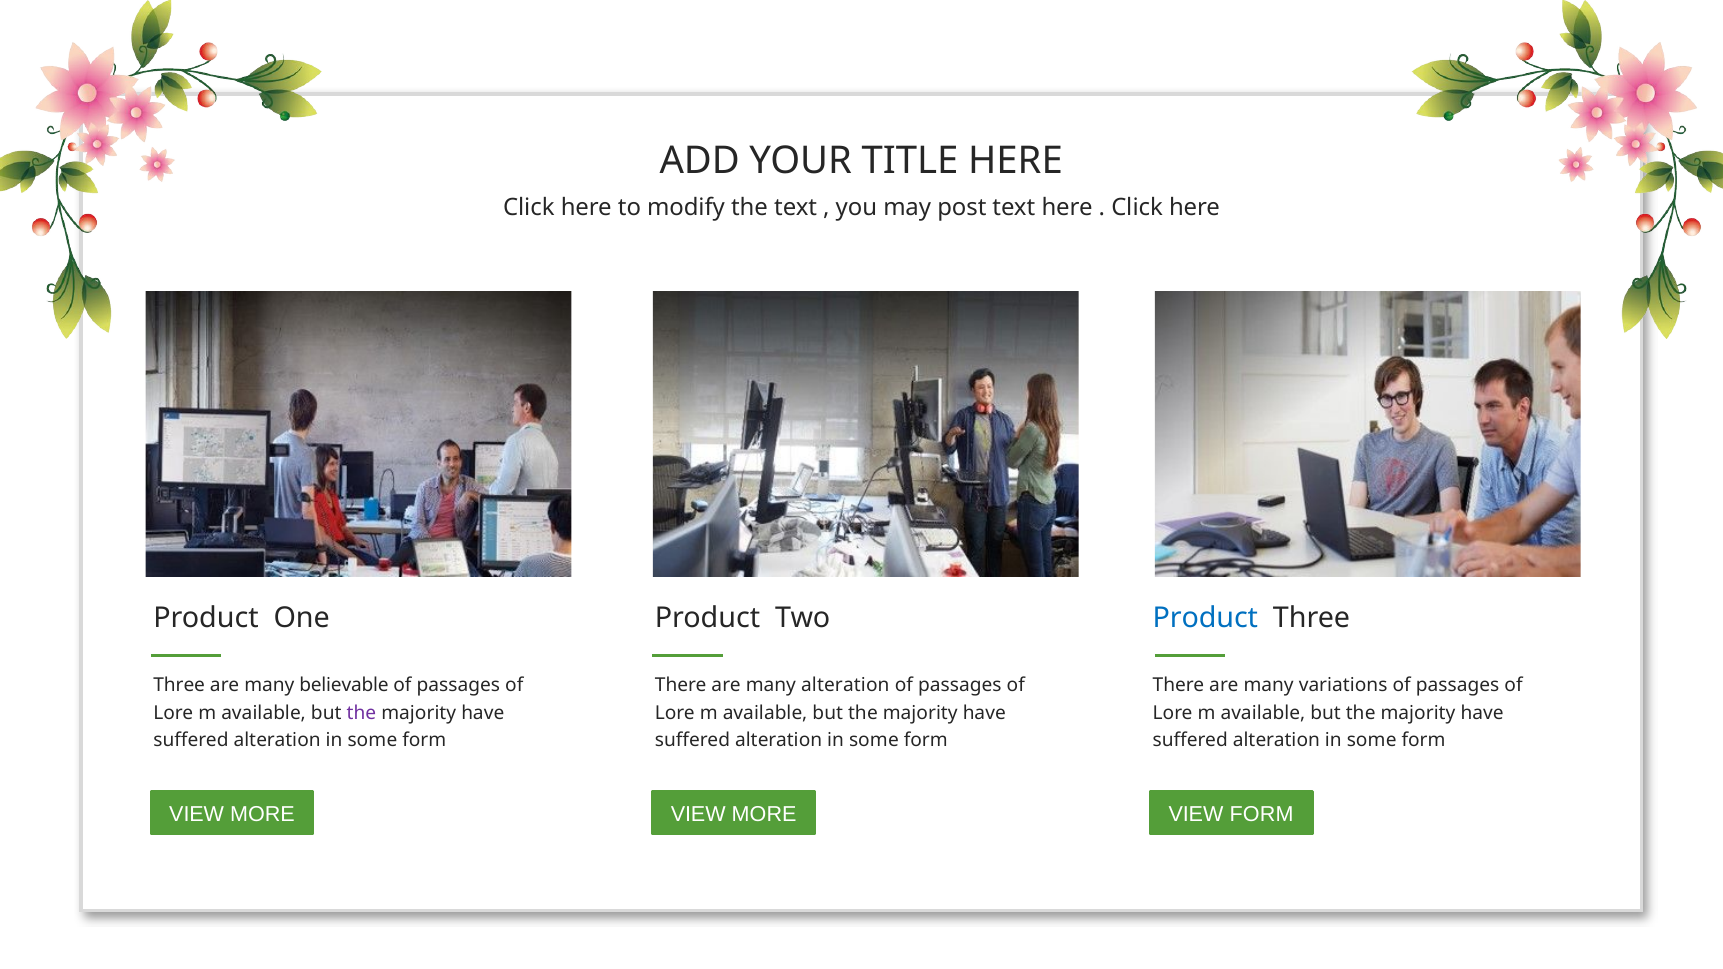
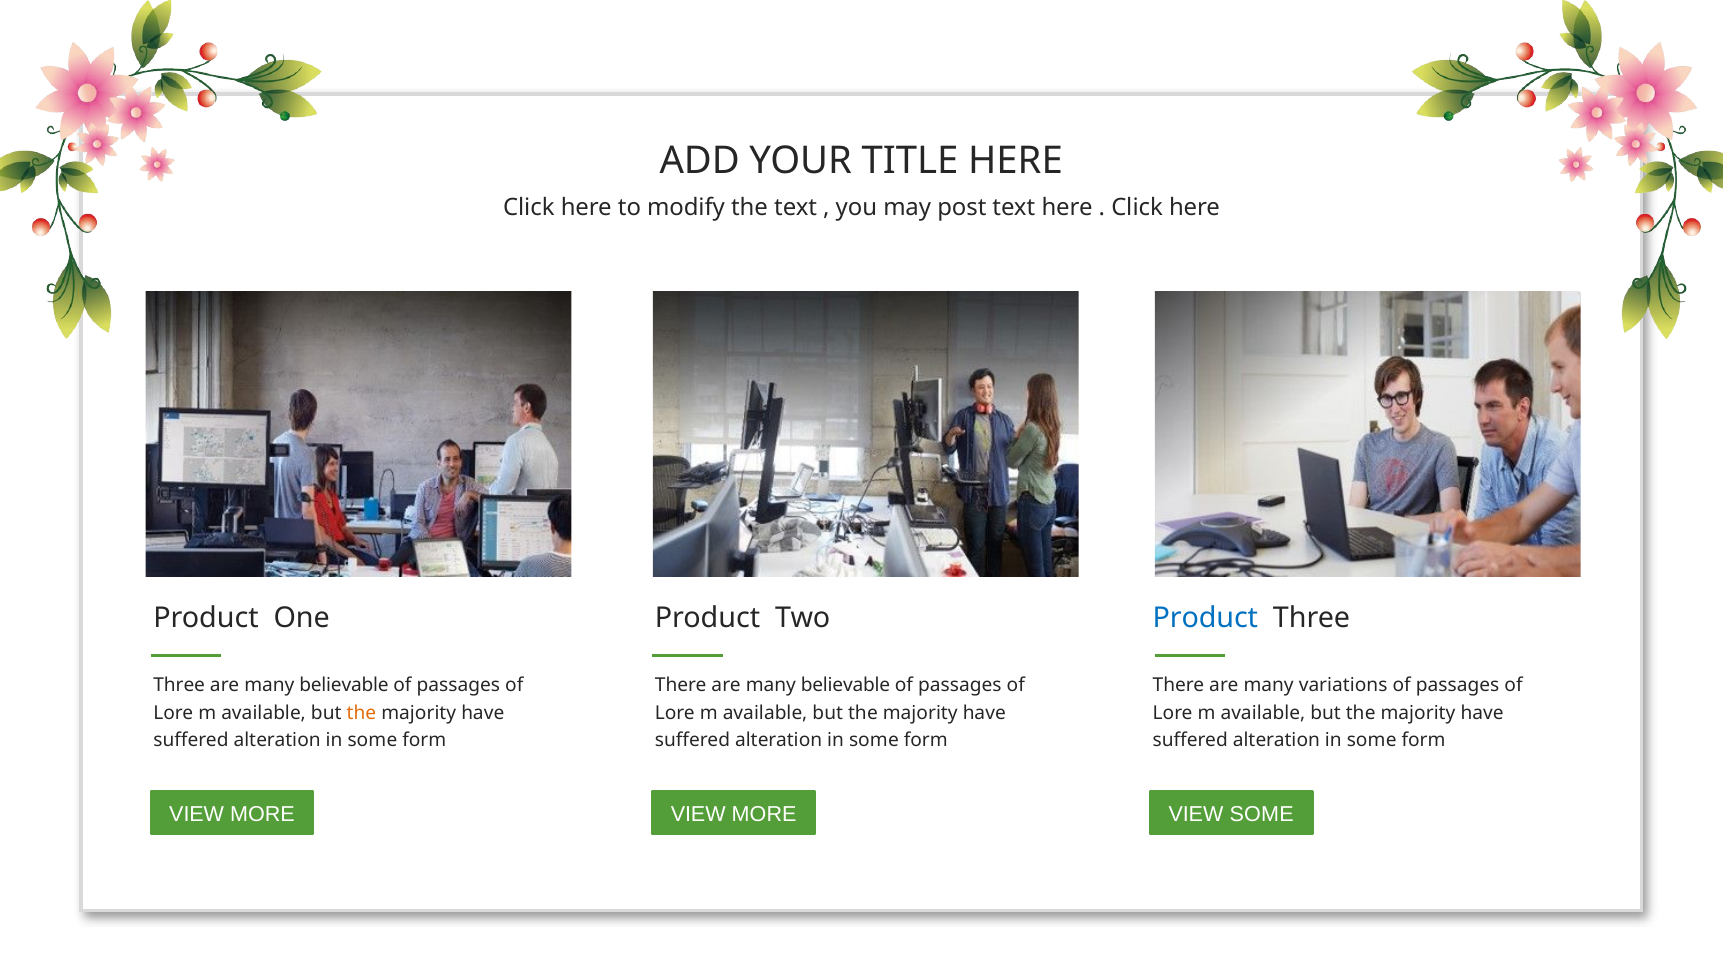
There are many alteration: alteration -> believable (845, 686)
the colour: purple -> orange (361, 713)
VIEW FORM: FORM -> SOME (1262, 814)
